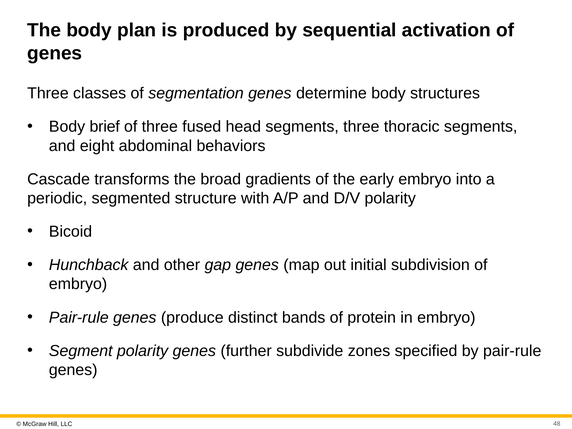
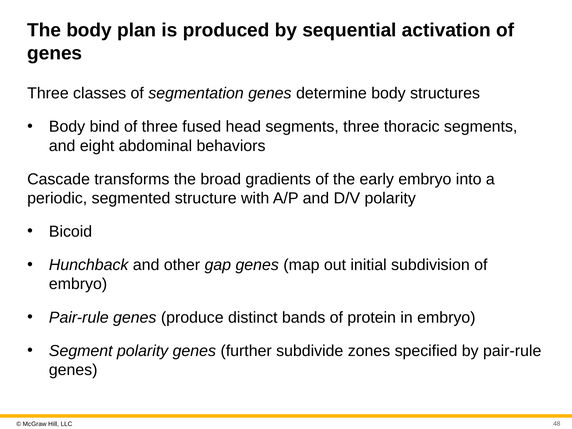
brief: brief -> bind (105, 127)
